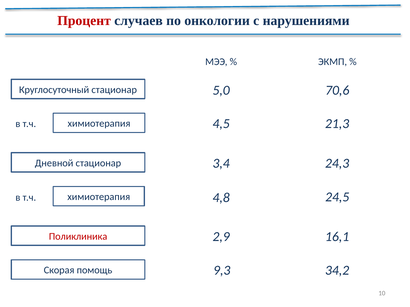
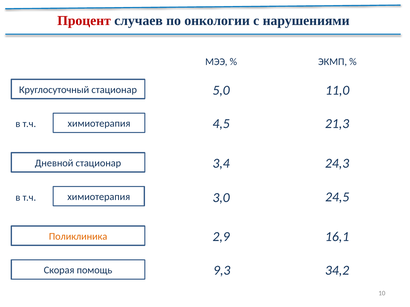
70,6: 70,6 -> 11,0 (337, 90)
4,8: 4,8 -> 3,0 (221, 198)
Поликлиника colour: red -> orange (78, 237)
